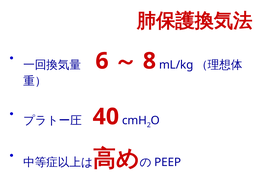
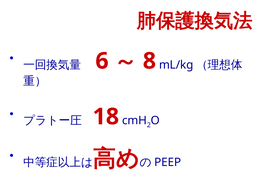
40: 40 -> 18 (106, 116)
